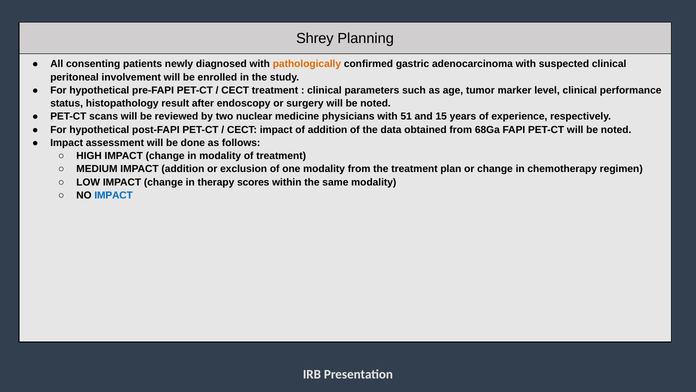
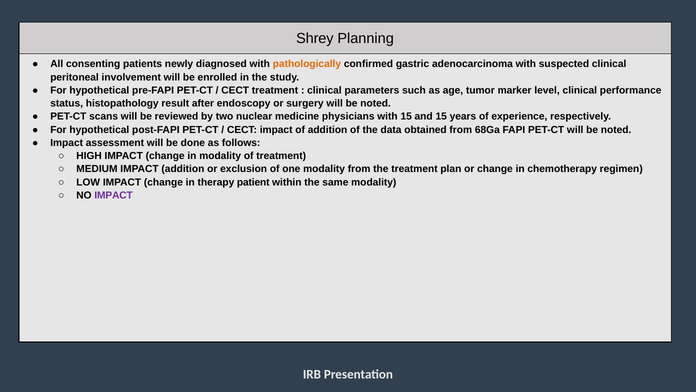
with 51: 51 -> 15 (406, 116)
scores: scores -> patient (253, 182)
IMPACT colour: blue -> purple (114, 195)
